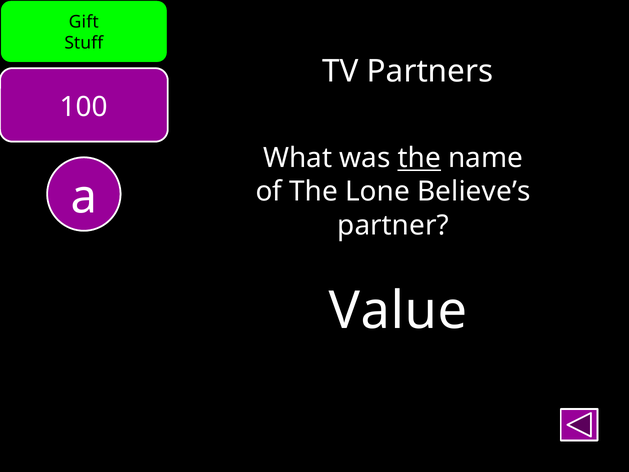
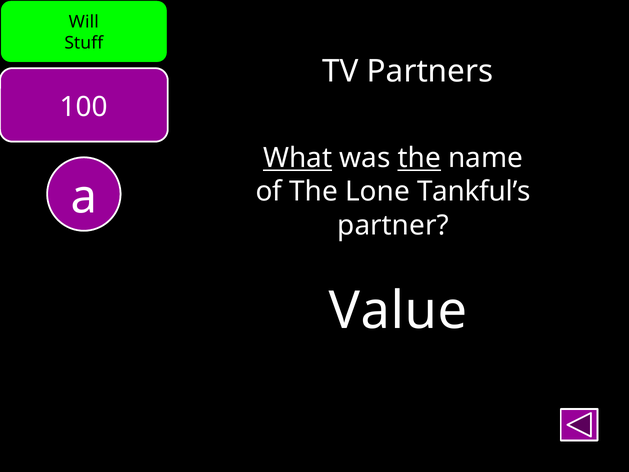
Gift: Gift -> Will (84, 22)
What underline: none -> present (298, 158)
Believe’s: Believe’s -> Tankful’s (474, 192)
